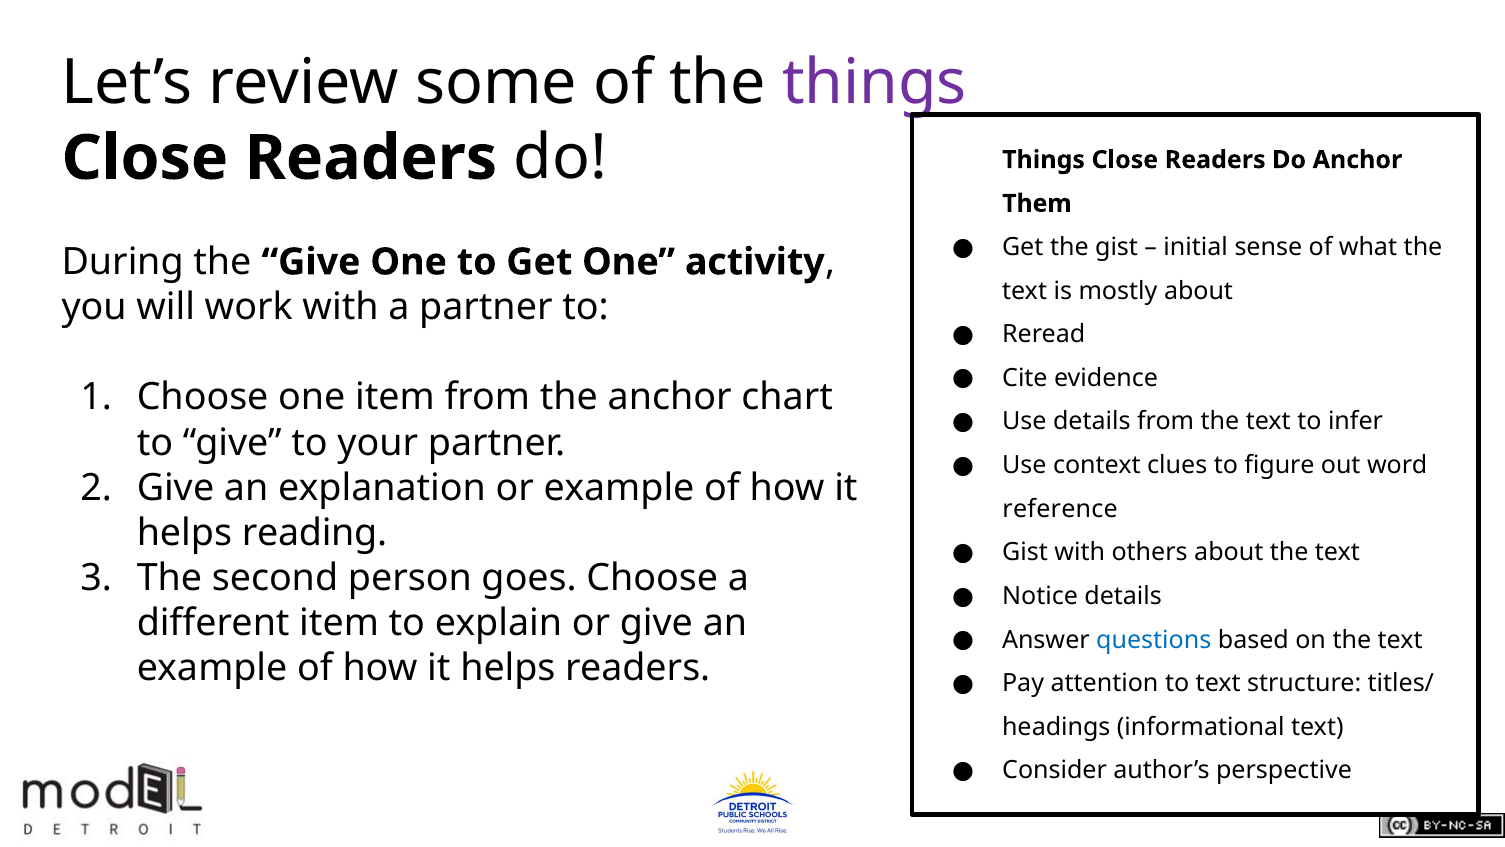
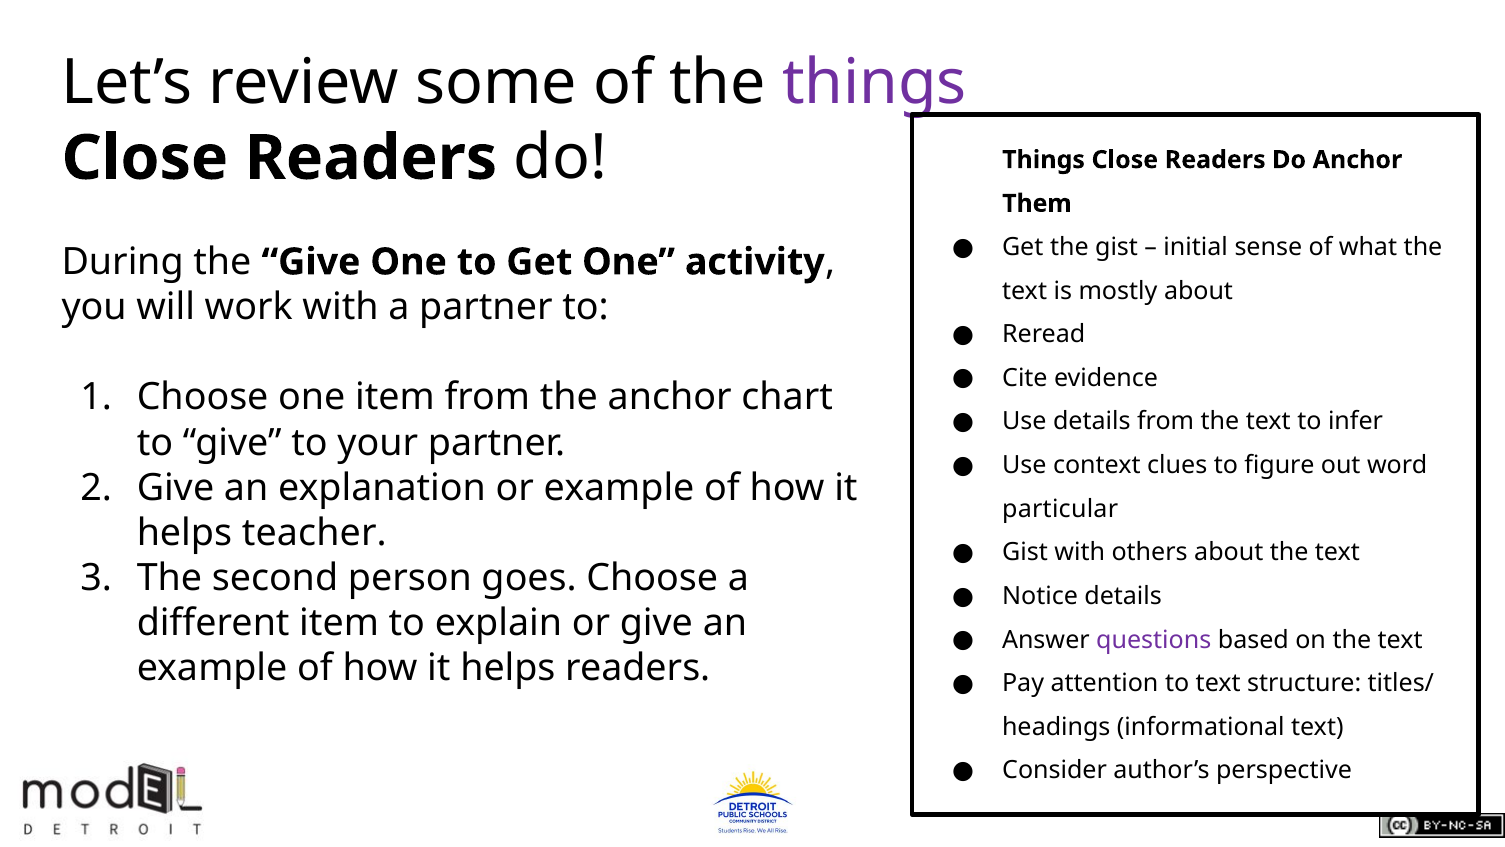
reference: reference -> particular (1060, 509)
reading: reading -> teacher (314, 533)
questions colour: blue -> purple (1154, 639)
